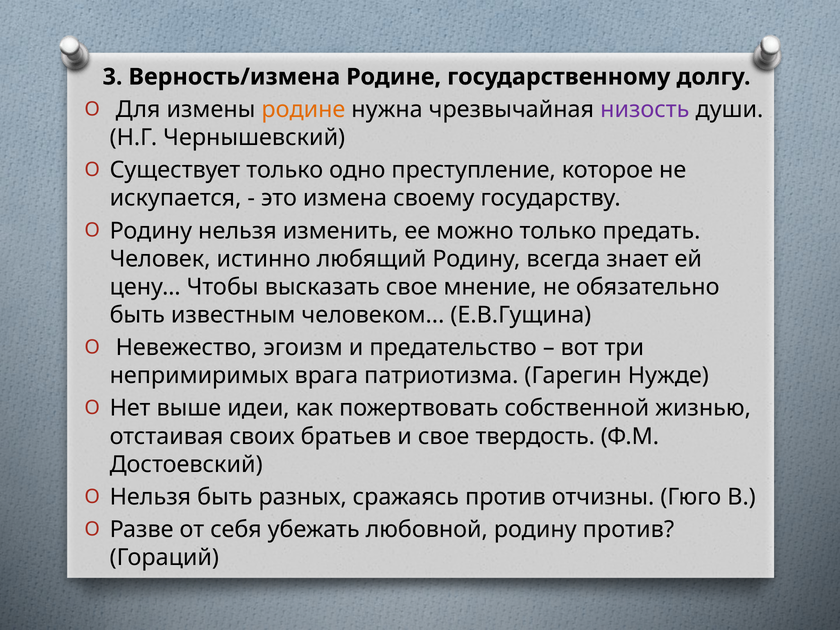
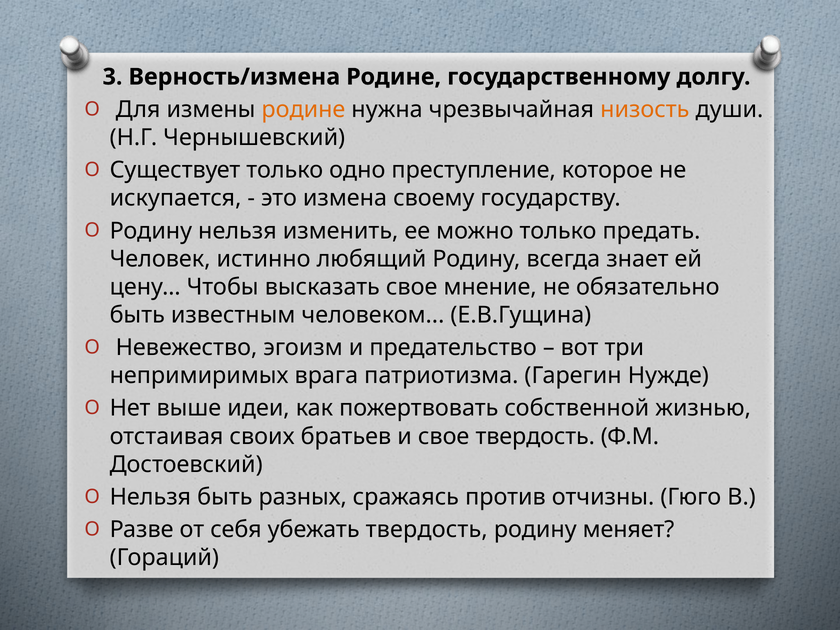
низость colour: purple -> orange (645, 110)
убежать любовной: любовной -> твердость (427, 530)
родину против: против -> меняет (629, 530)
